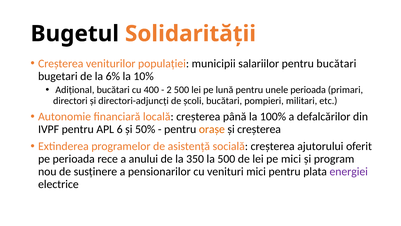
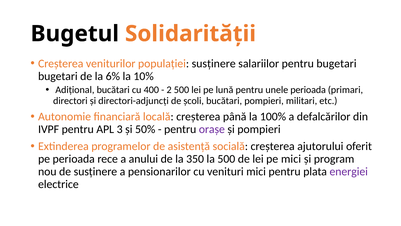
populației municipii: municipii -> susținere (214, 63)
pentru bucătari: bucătari -> bugetari (336, 63)
6: 6 -> 3 (120, 129)
orașe colour: orange -> purple (212, 129)
și creșterea: creșterea -> pompieri (259, 129)
